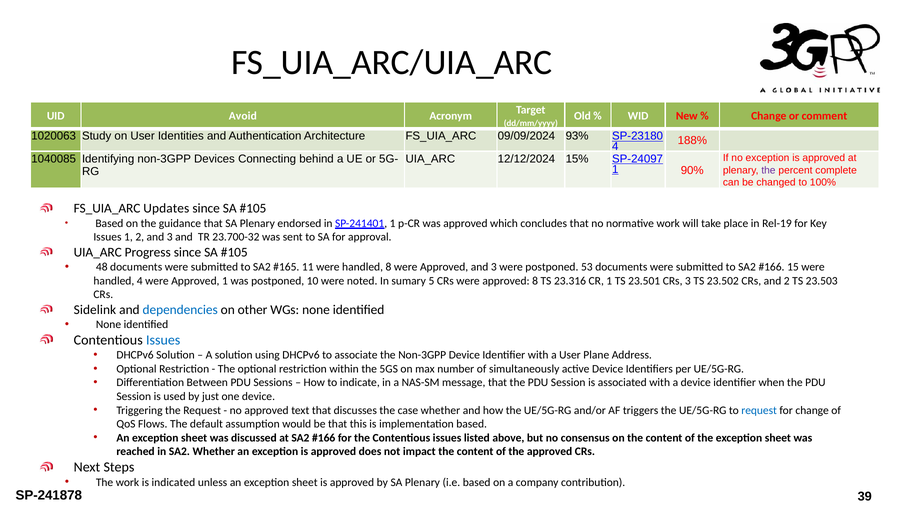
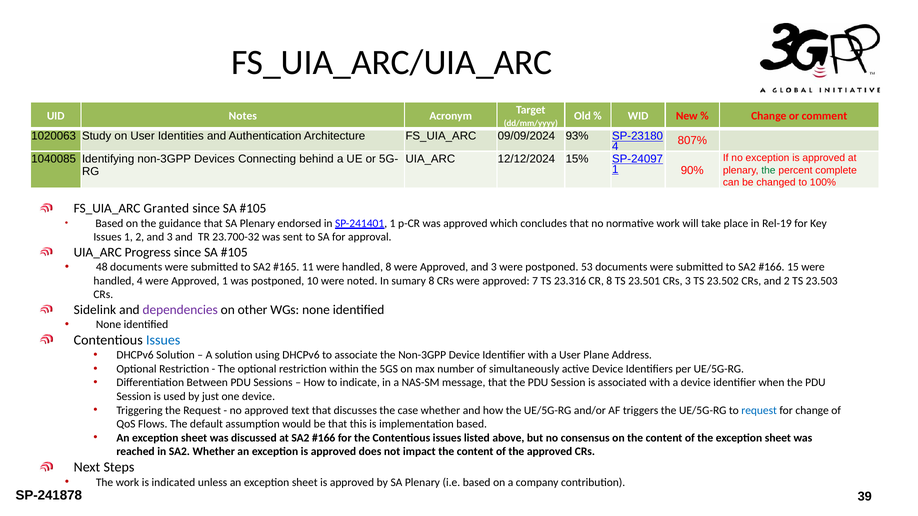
Avoid: Avoid -> Notes (243, 116)
188%: 188% -> 807% (692, 141)
the colour: purple -> green (768, 170)
Updates: Updates -> Granted (166, 209)
sumary 5: 5 -> 8 (431, 281)
approved 8: 8 -> 7 (535, 281)
CR 1: 1 -> 8 (609, 281)
dependencies colour: blue -> purple (180, 310)
